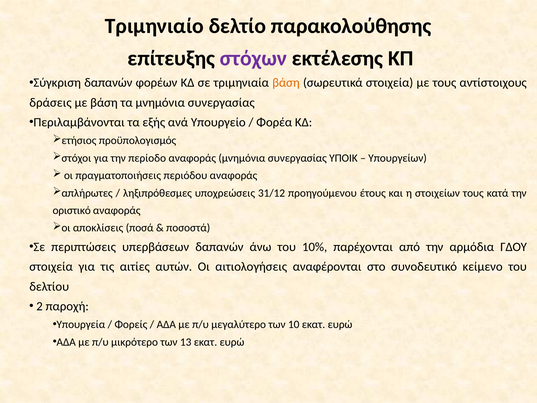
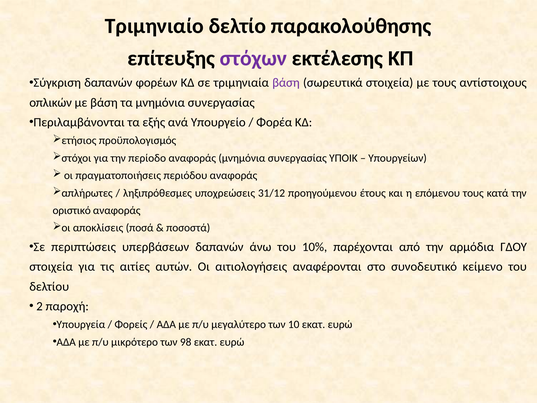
βάση colour: orange -> purple (286, 83)
δράσεις: δράσεις -> οπλικών (51, 103)
στοιχείων: στοιχείων -> επόμενου (437, 193)
13: 13 -> 98 (186, 342)
